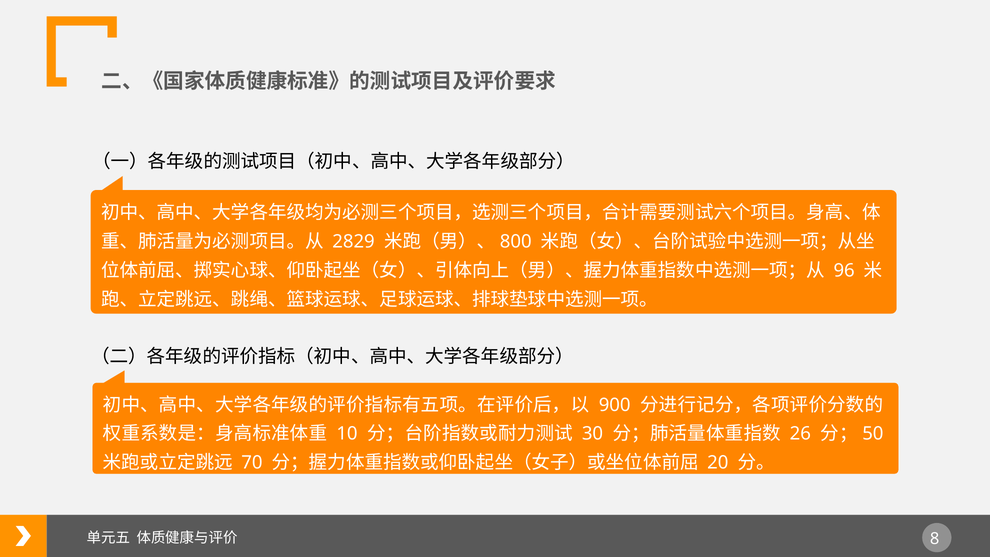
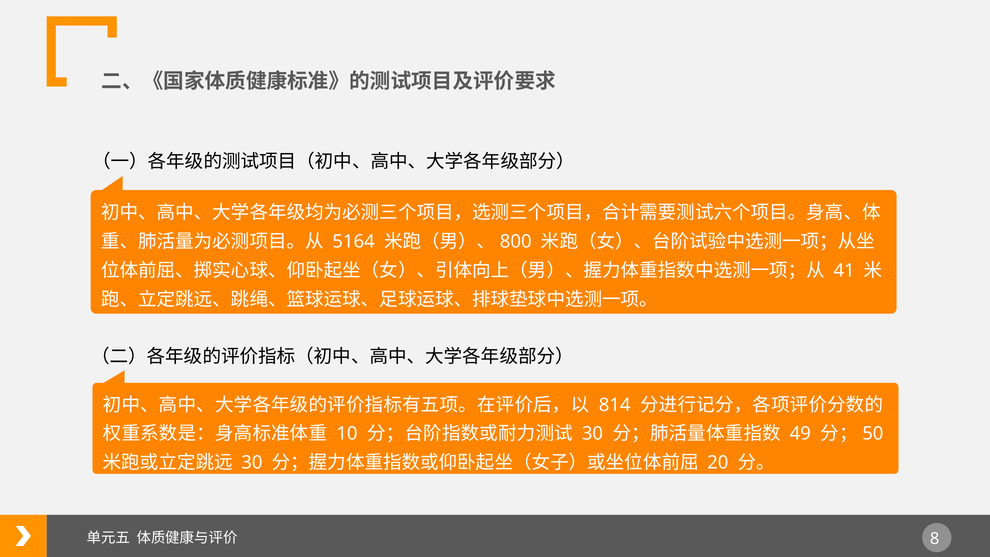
2829: 2829 -> 5164 (354, 241)
96: 96 -> 41 (844, 270)
900: 900 -> 814 (615, 405)
26: 26 -> 49 (800, 434)
70: 70 -> 30 (252, 463)
